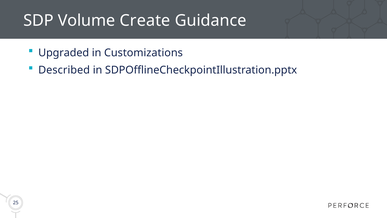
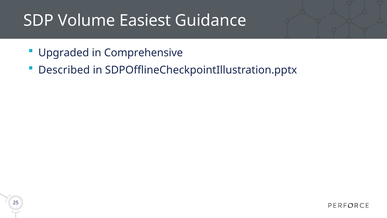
Create: Create -> Easiest (145, 20)
Customizations: Customizations -> Comprehensive (144, 53)
